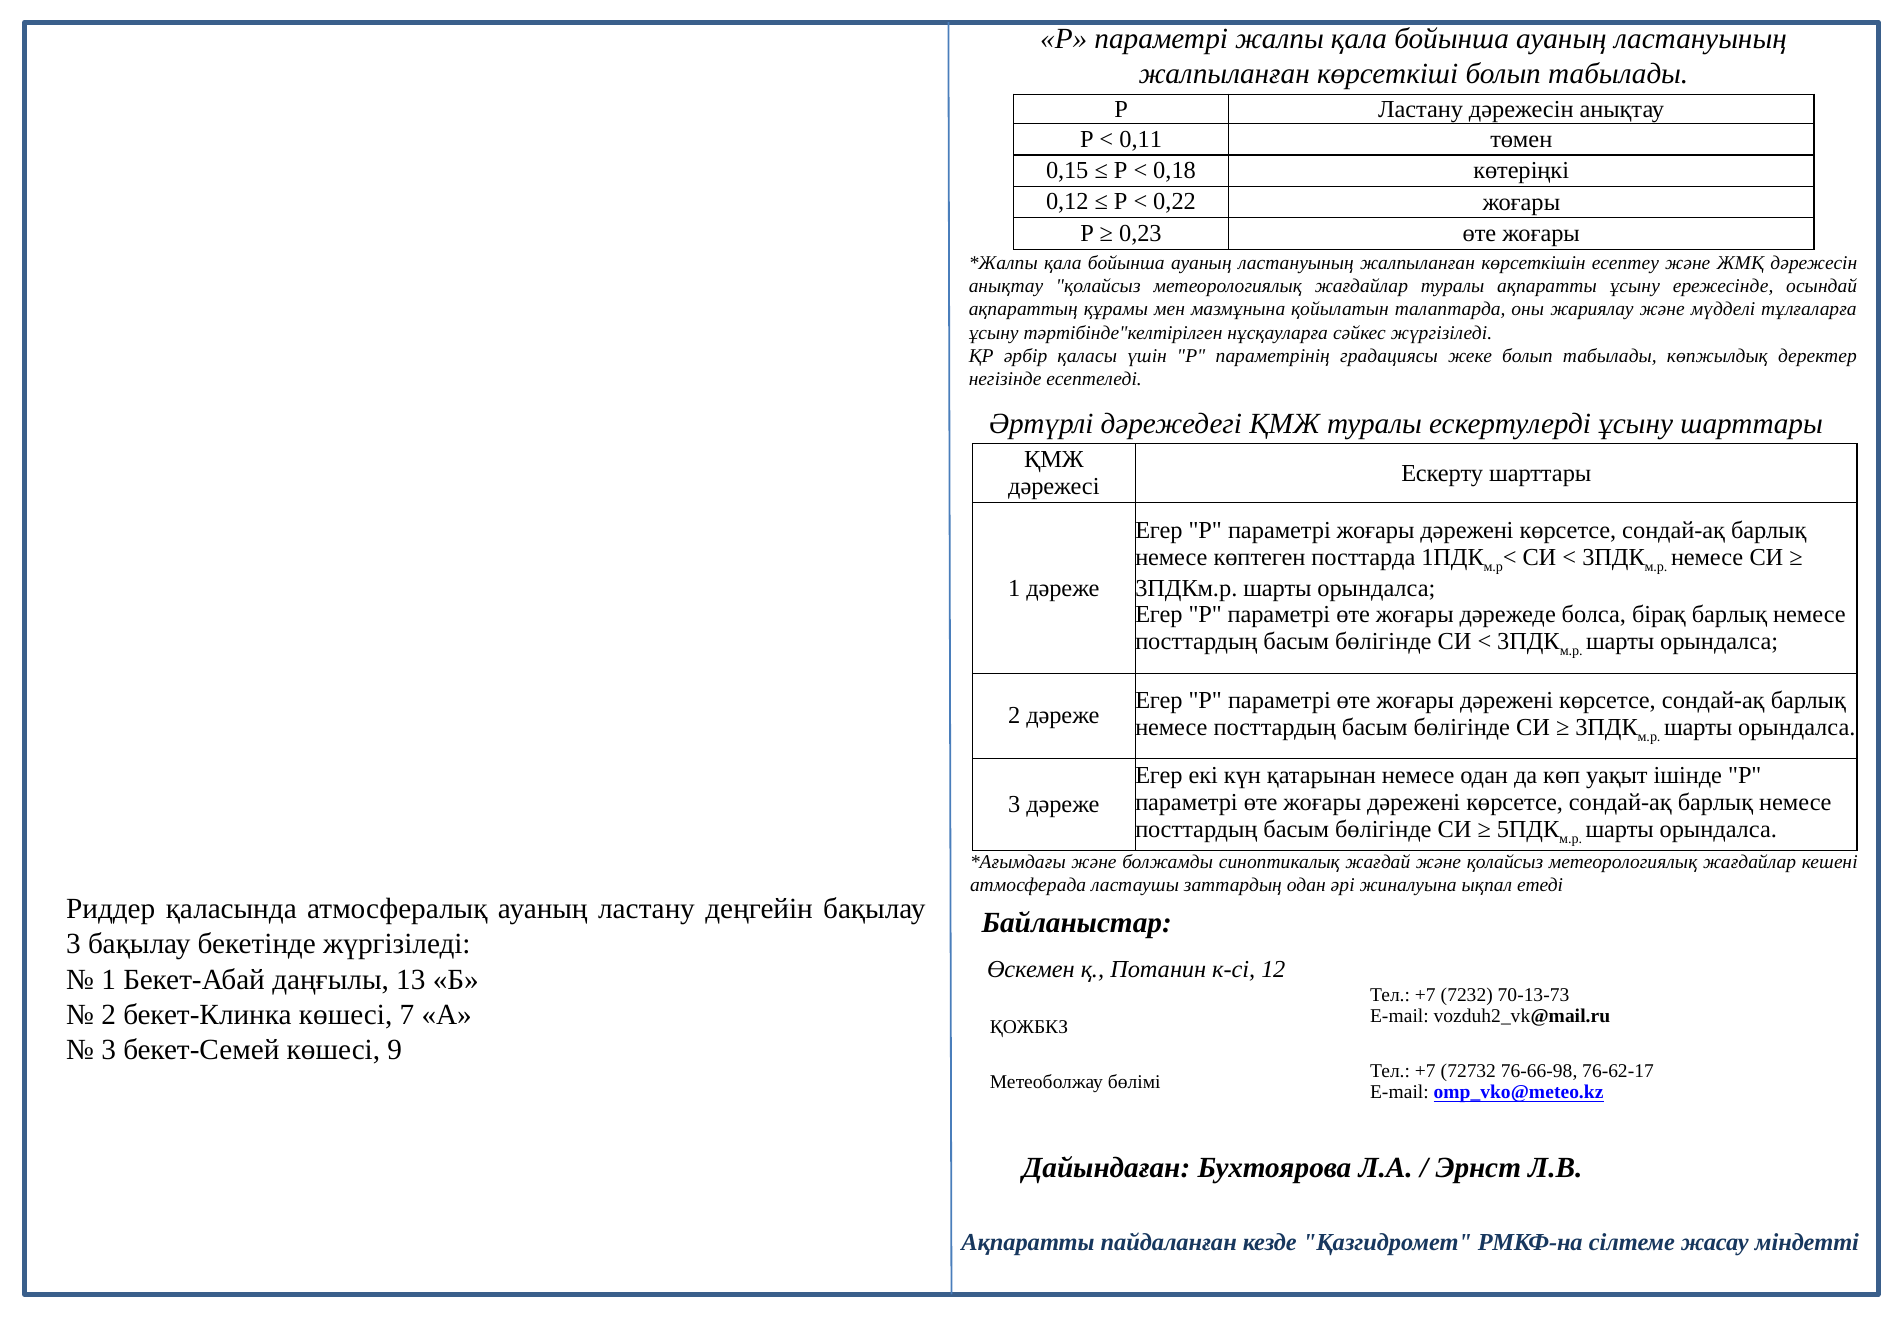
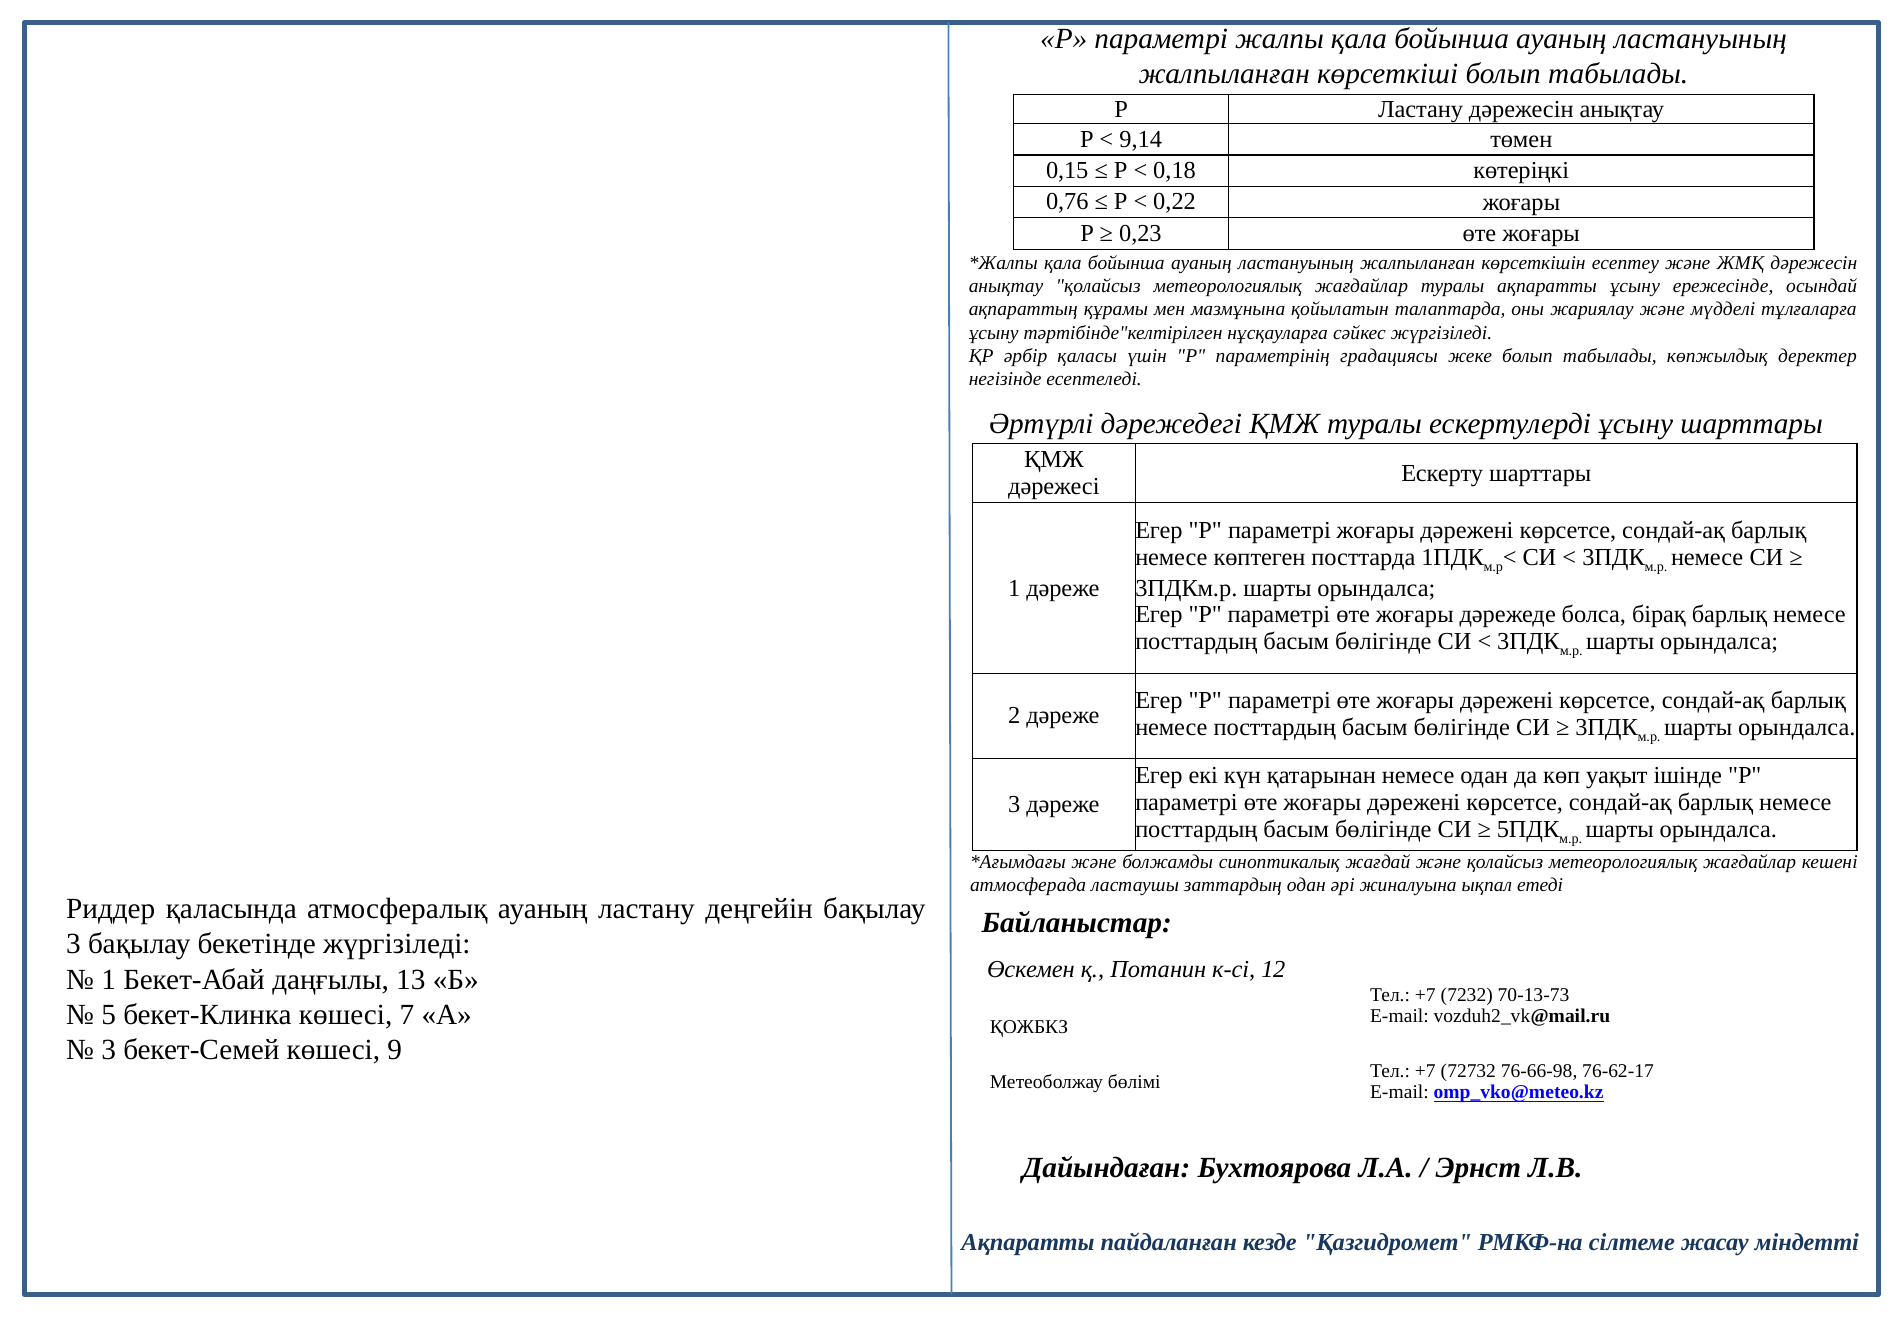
0,11: 0,11 -> 9,14 (1141, 139)
0,12: 0,12 -> 0,76 (1067, 202)
2: 2 -> 5 (109, 1015)
